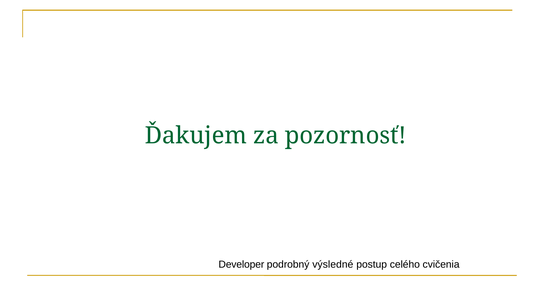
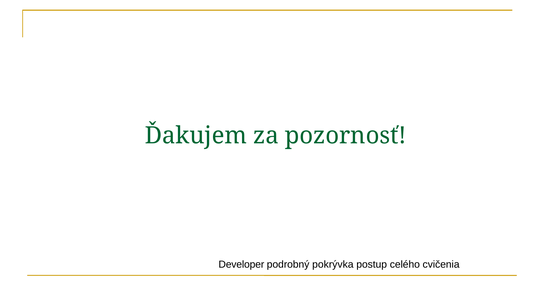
výsledné: výsledné -> pokrývka (333, 265)
